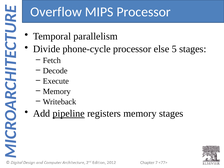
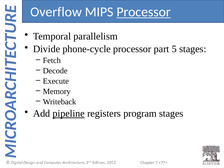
Processor underline: none -> present (144, 12)
else: else -> part (162, 49)
registers memory: memory -> program (140, 114)
